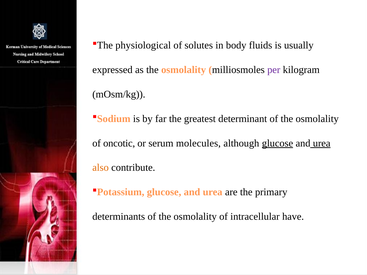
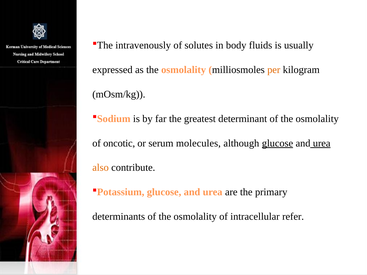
physiological: physiological -> intravenously (143, 45)
per colour: purple -> orange (274, 70)
have: have -> refer (293, 217)
